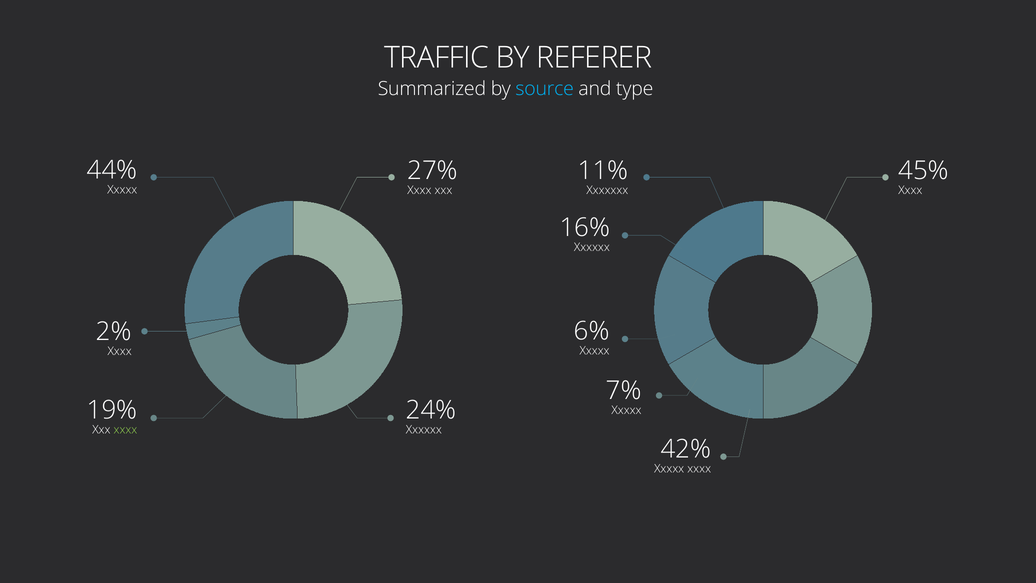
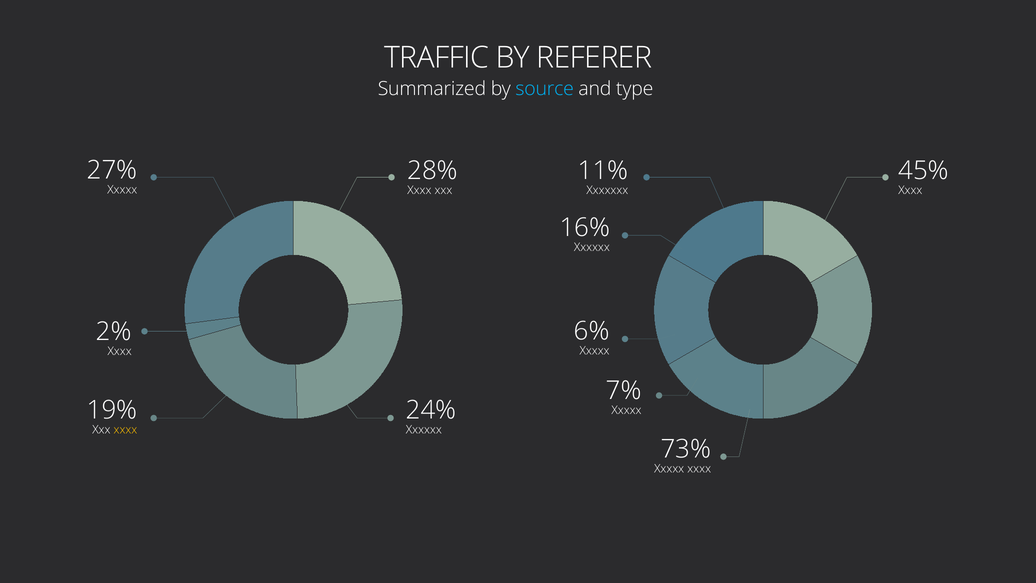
44%: 44% -> 27% (112, 170)
27%: 27% -> 28% (433, 171)
xxxx colour: light green -> yellow (125, 430)
42%: 42% -> 73% (686, 449)
